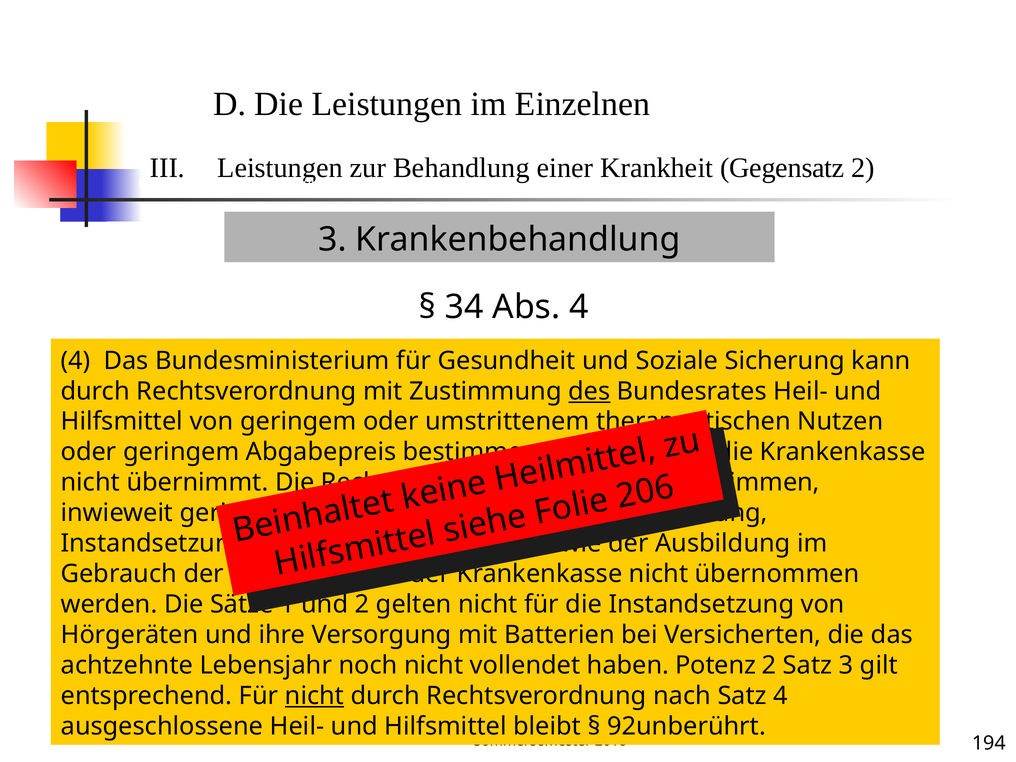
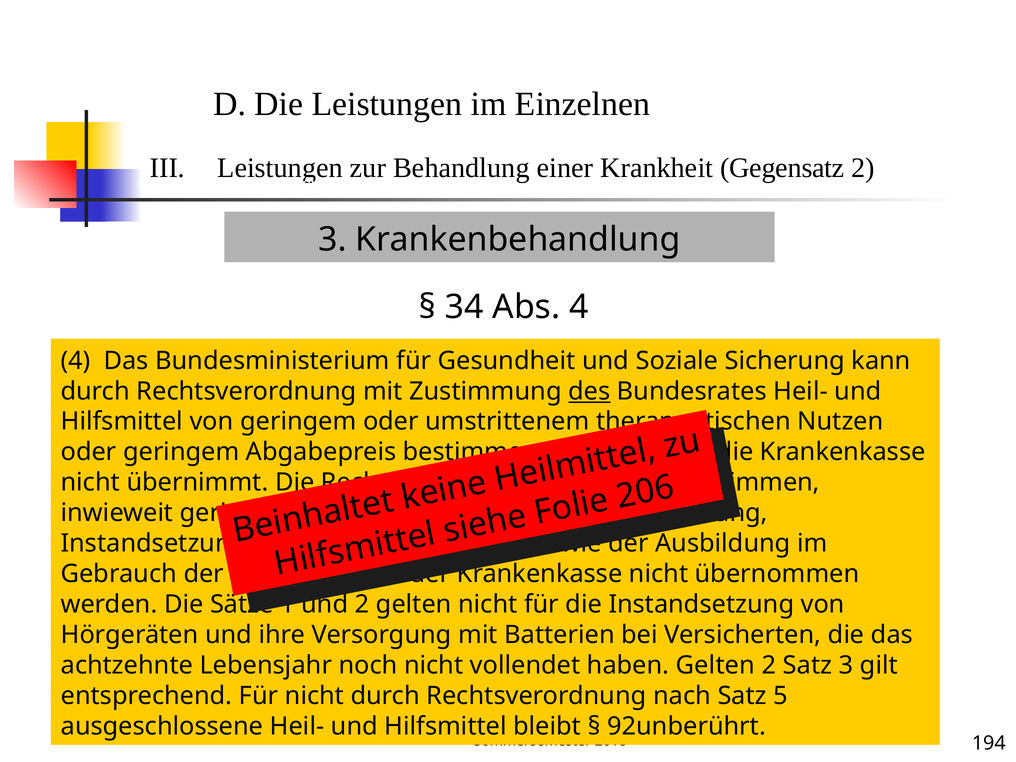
haben Potenz: Potenz -> Gelten (715, 665)
nicht underline: present -> none (314, 696)
Satz 4: 4 -> 5 (781, 696)
